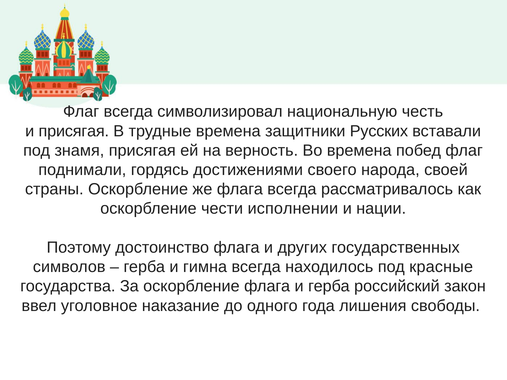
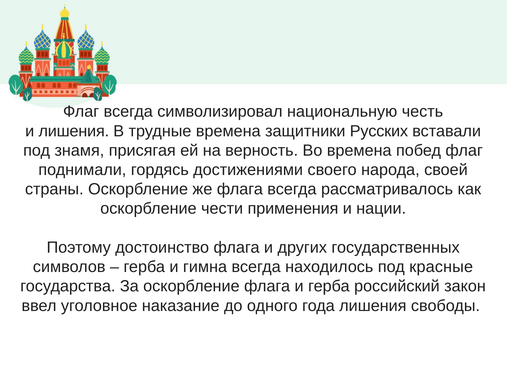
и присягая: присягая -> лишения (74, 131)
исполнении: исполнении -> применения (293, 209)
